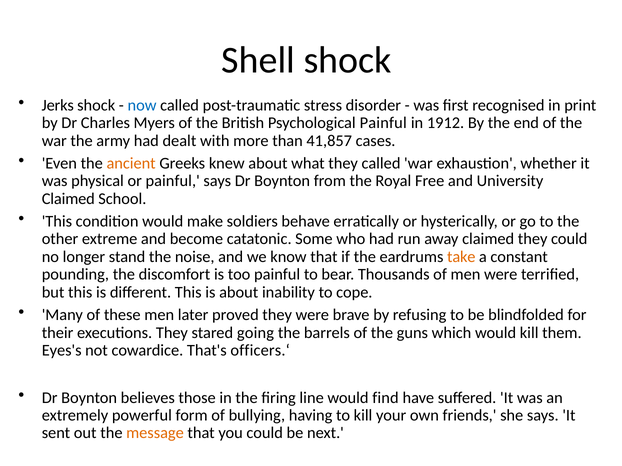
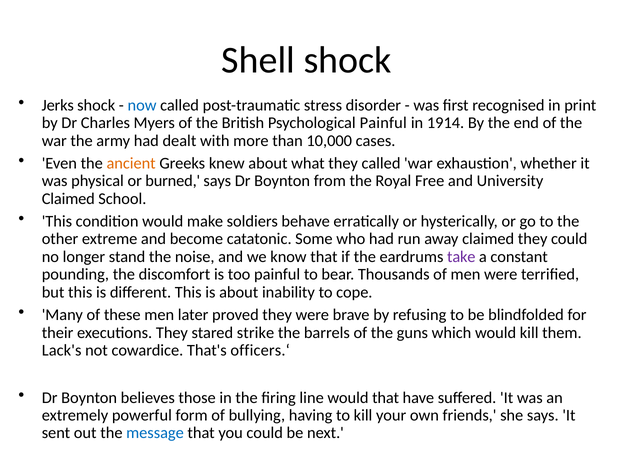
1912: 1912 -> 1914 (446, 123)
41,857: 41,857 -> 10,000 (329, 141)
or painful: painful -> burned (173, 181)
take colour: orange -> purple (461, 257)
going: going -> strike (256, 333)
Eyes's: Eyes's -> Lack's (62, 351)
would find: find -> that (386, 398)
message colour: orange -> blue (155, 434)
